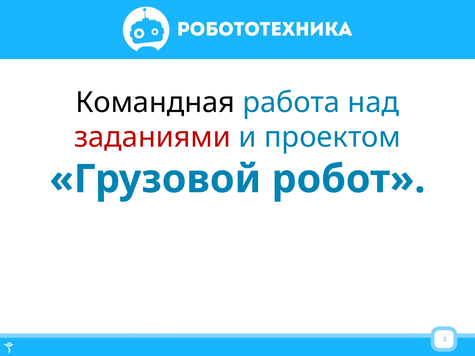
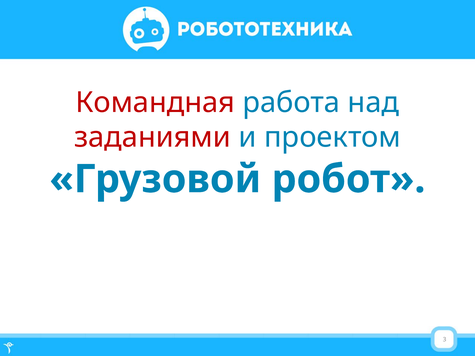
Командная colour: black -> red (155, 103)
